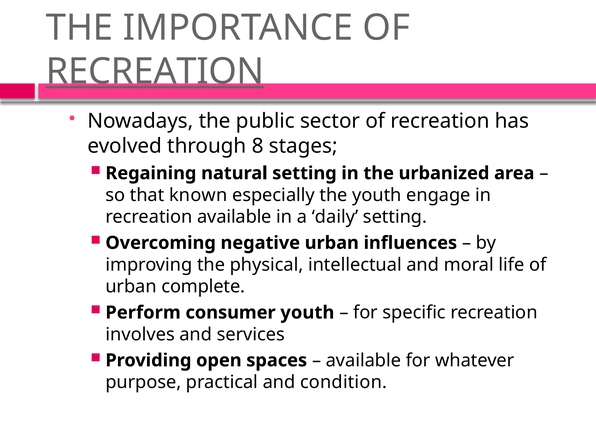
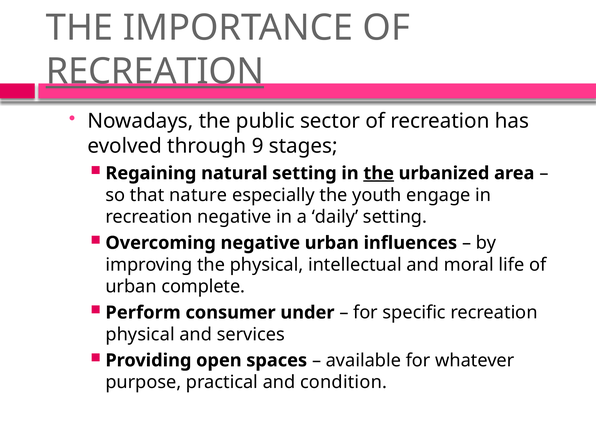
8: 8 -> 9 (258, 146)
the underline: none -> present (379, 173)
known: known -> nature (198, 195)
recreation available: available -> negative (234, 217)
consumer youth: youth -> under (307, 313)
involves: involves -> physical (140, 334)
